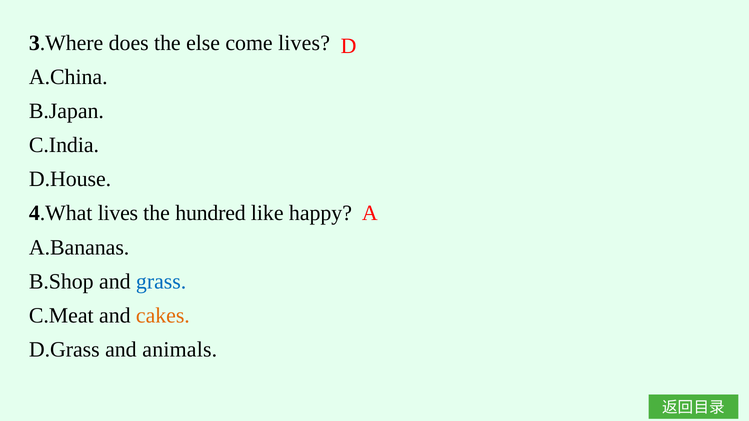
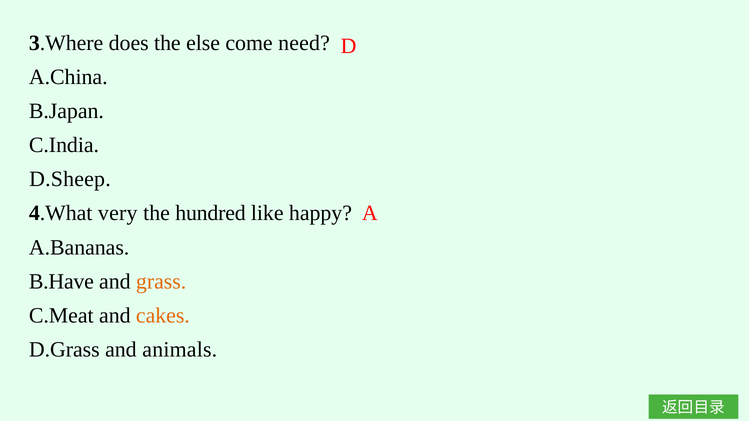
come lives: lives -> need (304, 43)
D.House: D.House -> D.Sheep (70, 179)
4.What lives: lives -> very (118, 213)
B.Shop: B.Shop -> B.Have (61, 282)
grass colour: blue -> orange (161, 282)
